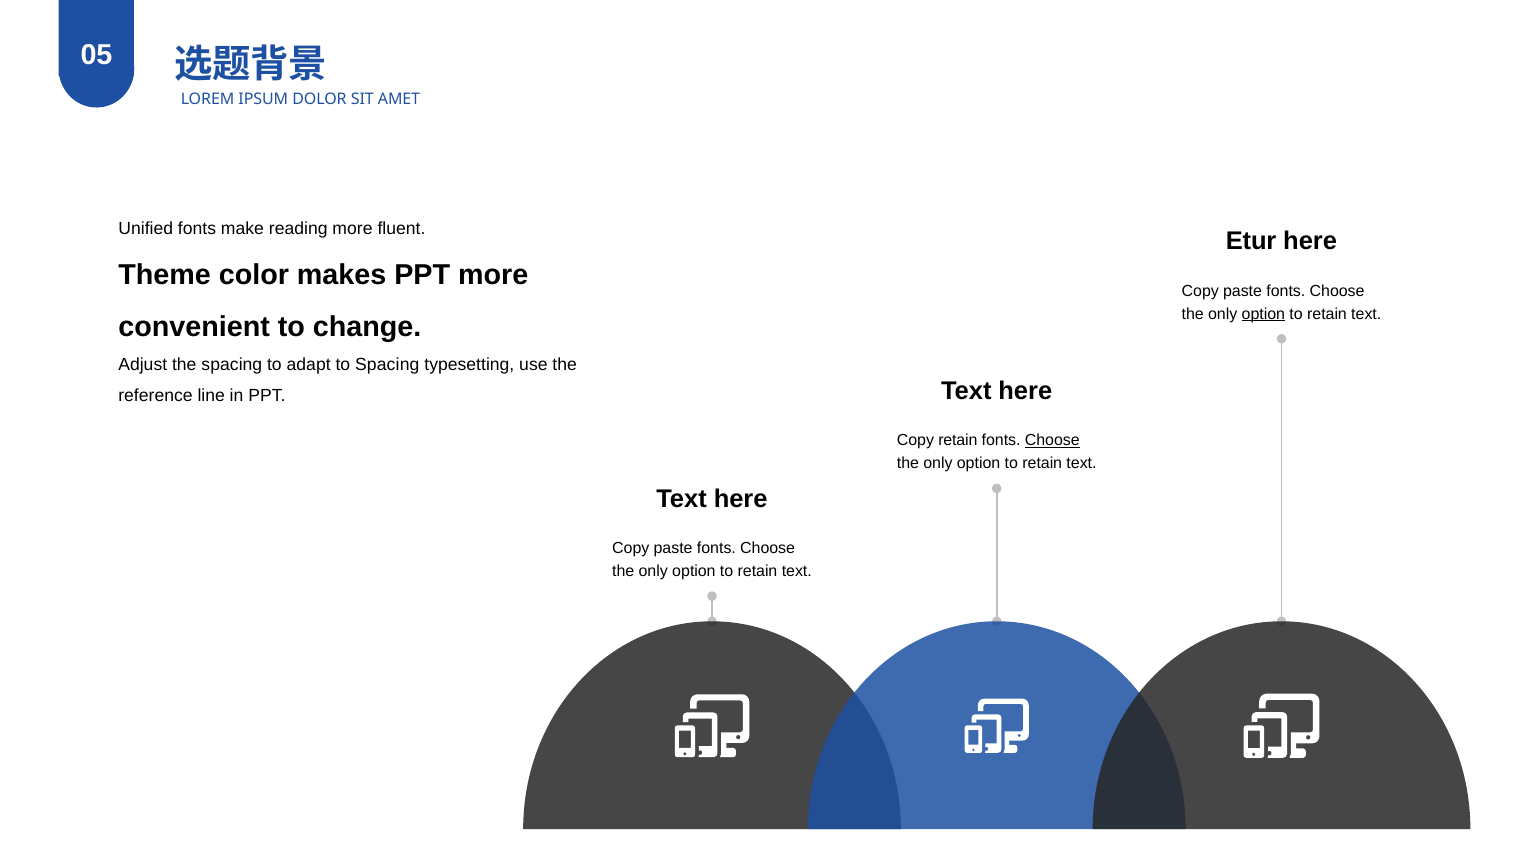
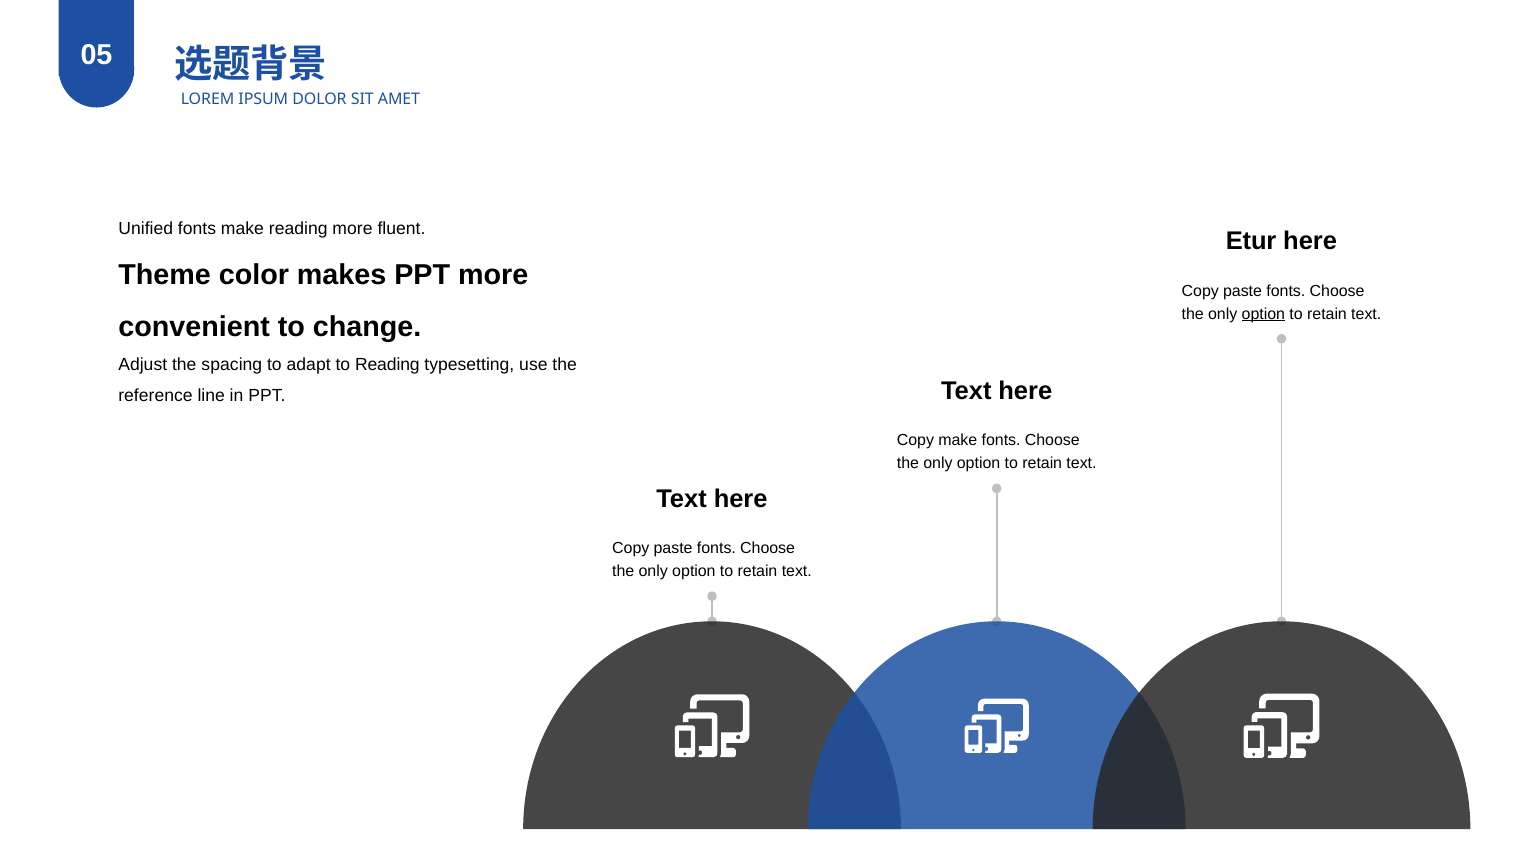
to Spacing: Spacing -> Reading (387, 364)
Copy retain: retain -> make (958, 440)
Choose underline: present -> none (1052, 440)
